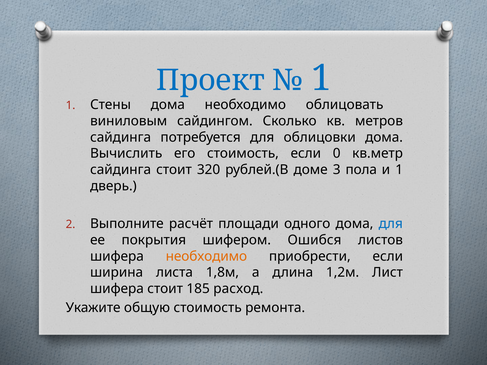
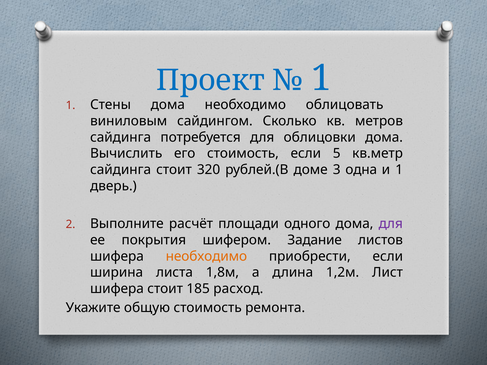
0: 0 -> 5 (337, 154)
пола: пола -> одна (361, 170)
для colour: blue -> purple (391, 224)
Ошибся: Ошибся -> Задание (315, 240)
